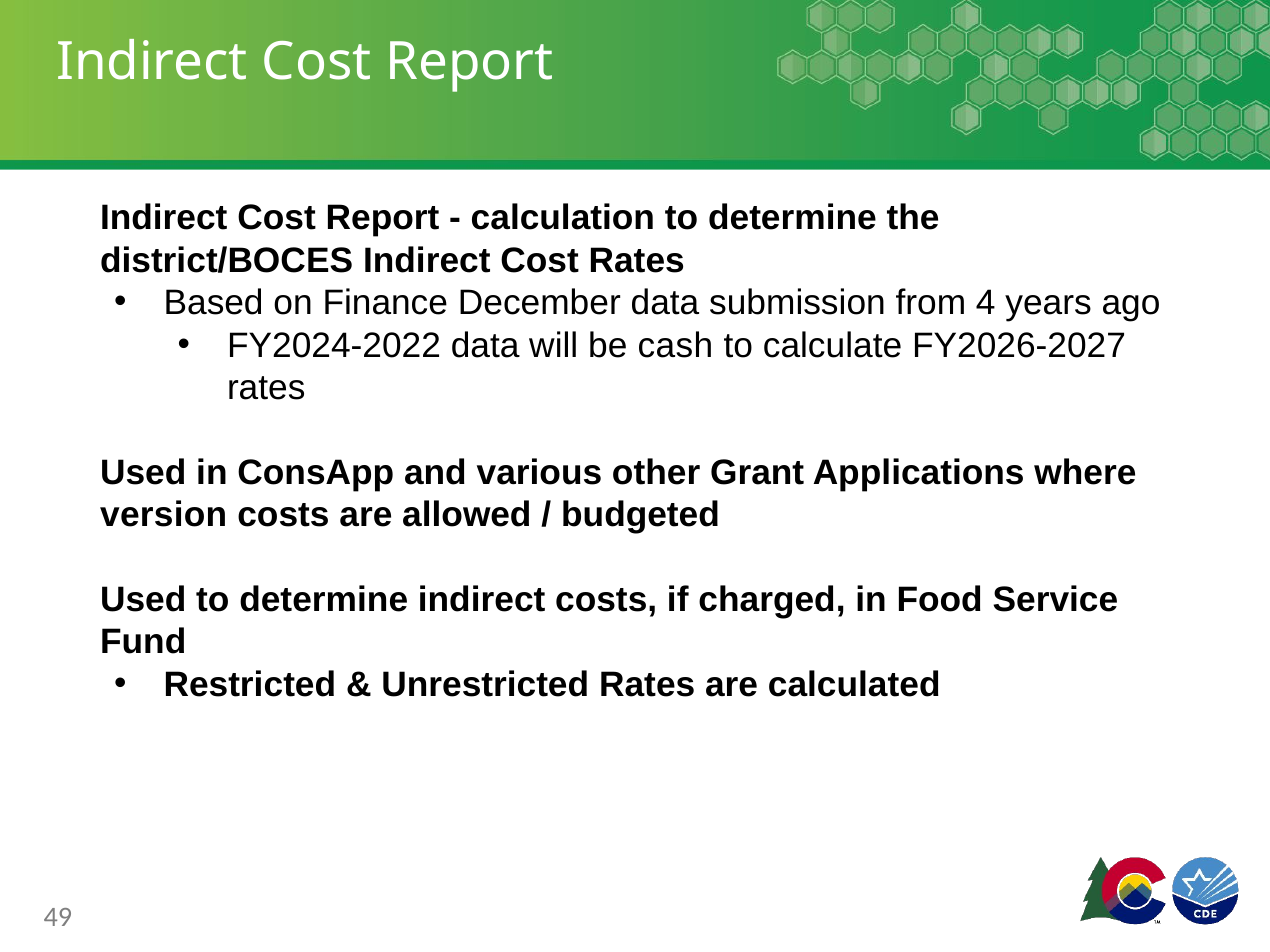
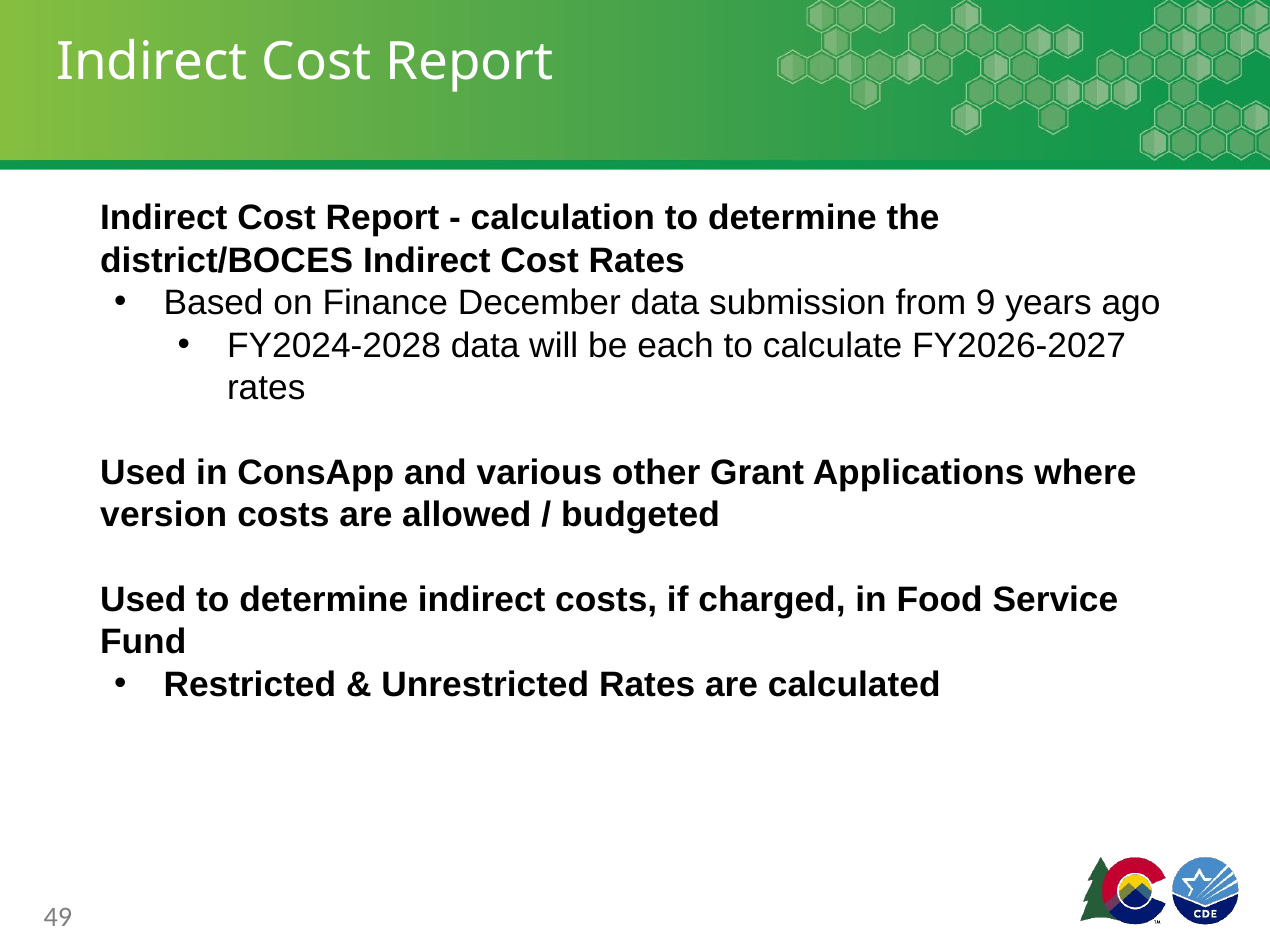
4: 4 -> 9 (986, 303)
FY2024-2022: FY2024-2022 -> FY2024-2028 (334, 346)
cash: cash -> each (676, 346)
